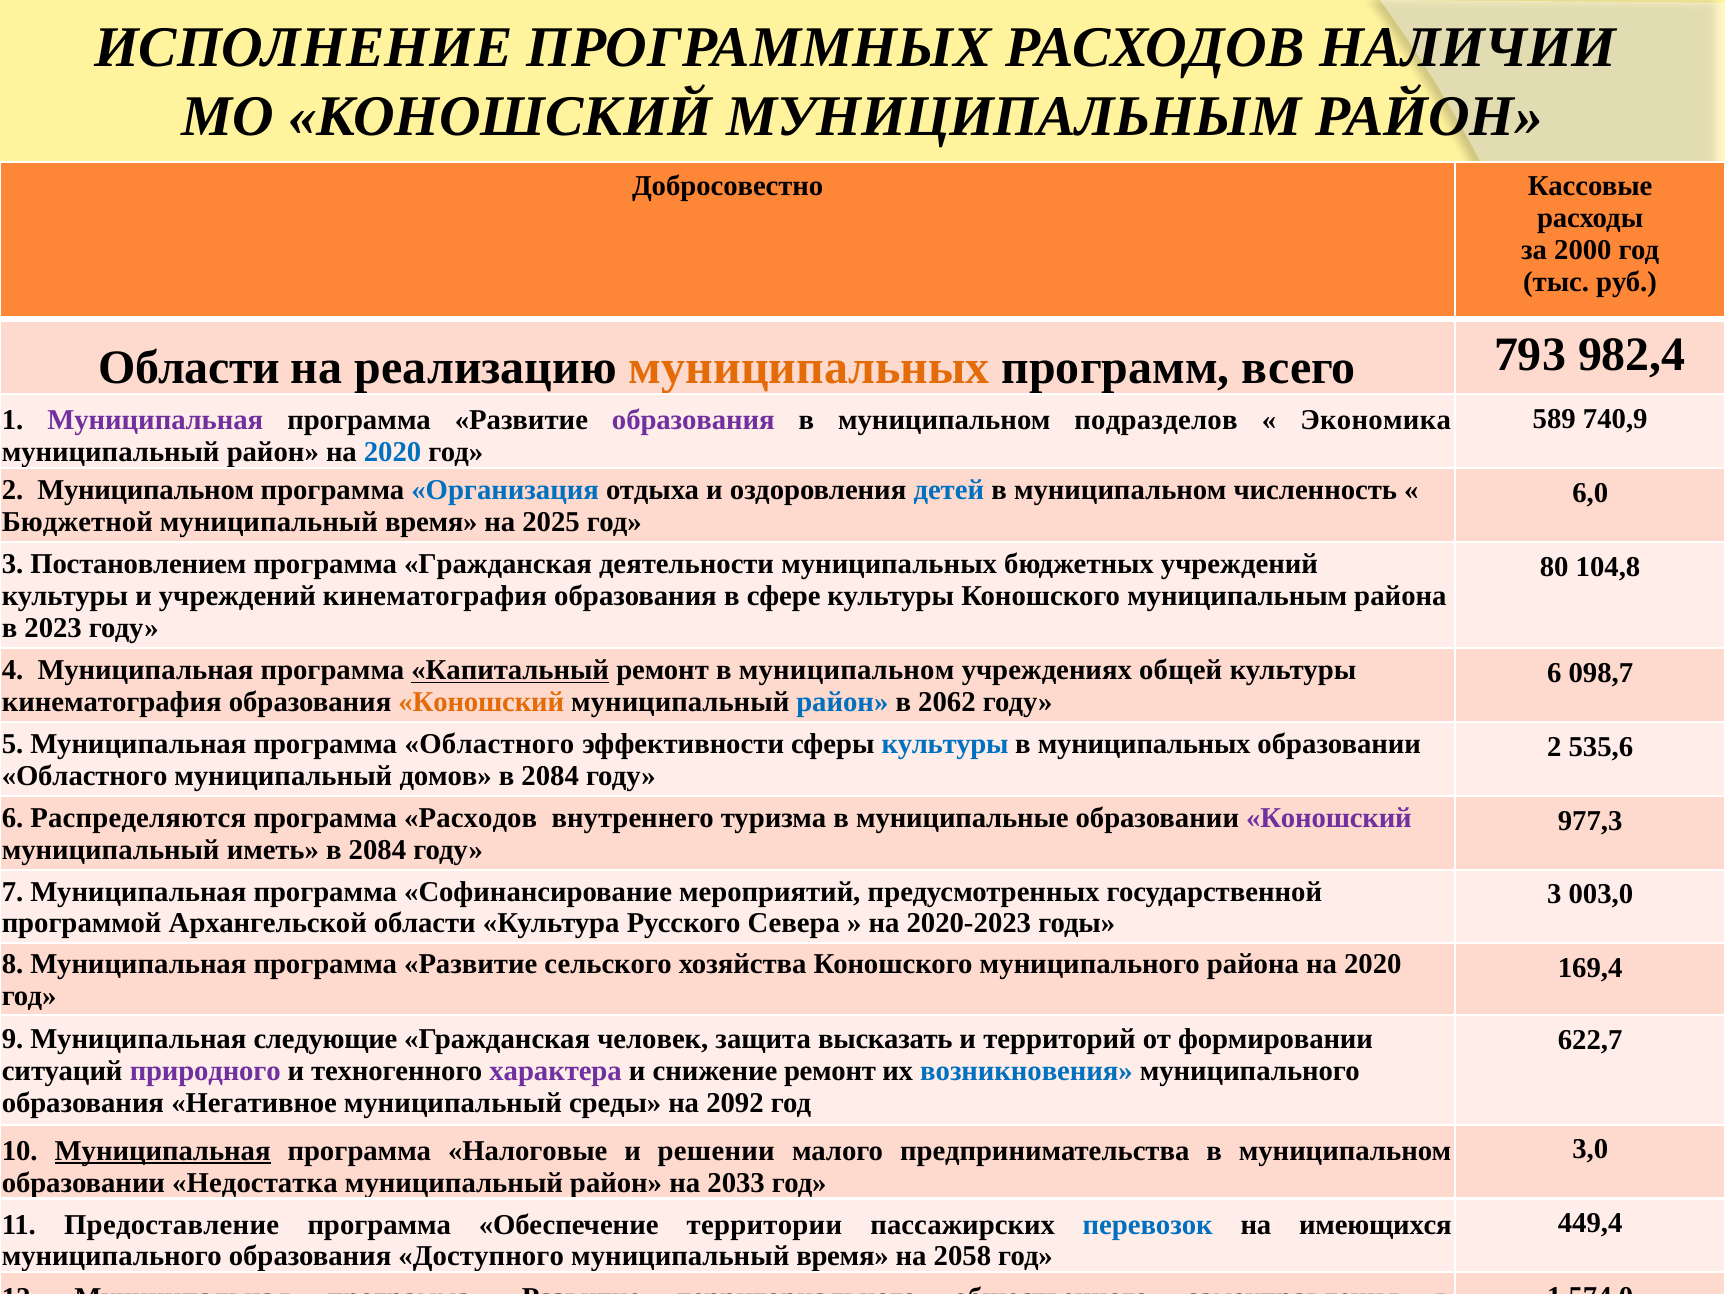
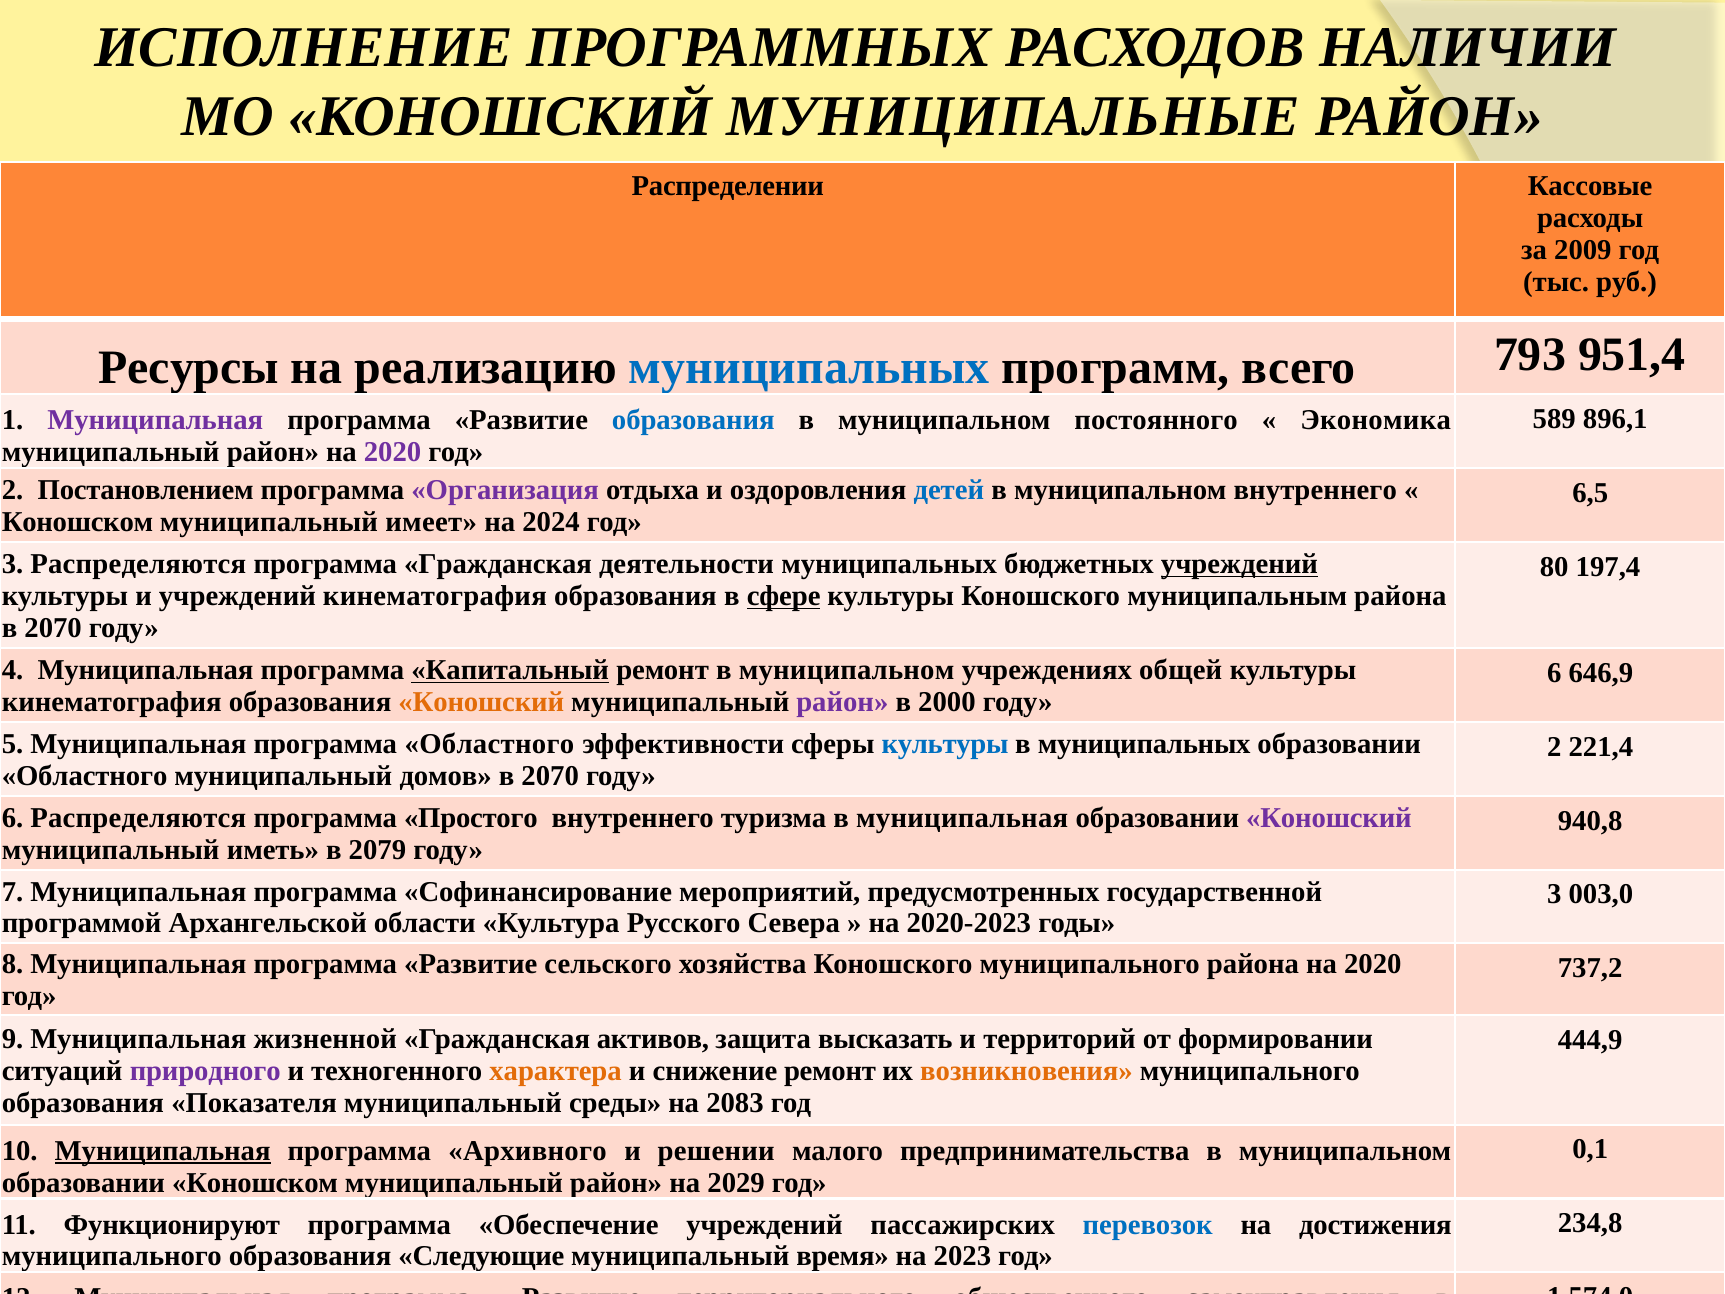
КОНОШСКИЙ МУНИЦИПАЛЬНЫМ: МУНИЦИПАЛЬНЫМ -> МУНИЦИПАЛЬНЫЕ (1013, 116)
Добросовестно: Добросовестно -> Распределении (728, 186)
2000: 2000 -> 2009 (1583, 250)
Области: Области -> Ресурсы (189, 368)
муниципальных colour: orange -> blue (809, 368)
982,4: 982,4 -> 951,4 (1632, 354)
740,9: 740,9 -> 896,1 (1615, 419)
образования colour: purple -> blue (693, 420)
подразделов: подразделов -> постоянного (1156, 420)
2020 colour: blue -> purple (393, 452)
2 Муниципальном: Муниципальном -> Постановлением (146, 490)
Организация colour: blue -> purple (505, 490)
муниципальном численность: численность -> внутреннего (1315, 490)
6,0: 6,0 -> 6,5 (1590, 493)
Бюджетной: Бюджетной -> Коношском (77, 522)
время: время -> имеет (431, 522)
2025: 2025 -> 2024 (551, 522)
3 Постановлением: Постановлением -> Распределяются (138, 564)
учреждений underline: none -> present (1239, 564)
104,8: 104,8 -> 197,4 (1608, 566)
сфере underline: none -> present (784, 596)
2023: 2023 -> 2070 (53, 628)
098,7: 098,7 -> 646,9 (1601, 673)
район colour: blue -> purple (842, 702)
2062: 2062 -> 2000 (947, 702)
535,6: 535,6 -> 221,4 (1601, 747)
2084: 2084 -> 2070 (550, 776)
программа Расходов: Расходов -> Простого (471, 818)
в муниципальные: муниципальные -> муниципальная (962, 818)
977,3: 977,3 -> 940,8 (1590, 820)
2084: 2084 -> 2079 (377, 850)
169,4: 169,4 -> 737,2 (1590, 968)
Муниципальная следующие: следующие -> жизненной (325, 1039)
человек: человек -> активов (653, 1039)
622,7: 622,7 -> 444,9 (1590, 1040)
характера colour: purple -> orange (556, 1071)
возникновения colour: blue -> orange (1026, 1071)
Негативное: Негативное -> Показателя (254, 1103)
2092: 2092 -> 2083 (735, 1103)
3,0: 3,0 -> 0,1 (1590, 1149)
программа Налоговые: Налоговые -> Архивного (528, 1151)
образовании Недостатка: Недостатка -> Коношском (255, 1182)
2033: 2033 -> 2029 (736, 1182)
449,4: 449,4 -> 234,8 (1590, 1223)
11 Предоставление: Предоставление -> Функционируют (172, 1224)
Обеспечение территории: территории -> учреждений (765, 1224)
имеющихся: имеющихся -> достижения (1375, 1224)
Доступного: Доступного -> Следующие (481, 1256)
2058: 2058 -> 2023 (962, 1256)
